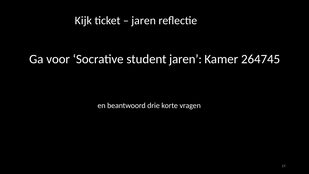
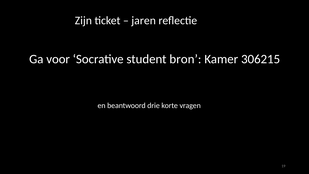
Kijk: Kijk -> Zijn (83, 20)
student jaren: jaren -> bron (185, 59)
264745: 264745 -> 306215 (261, 59)
